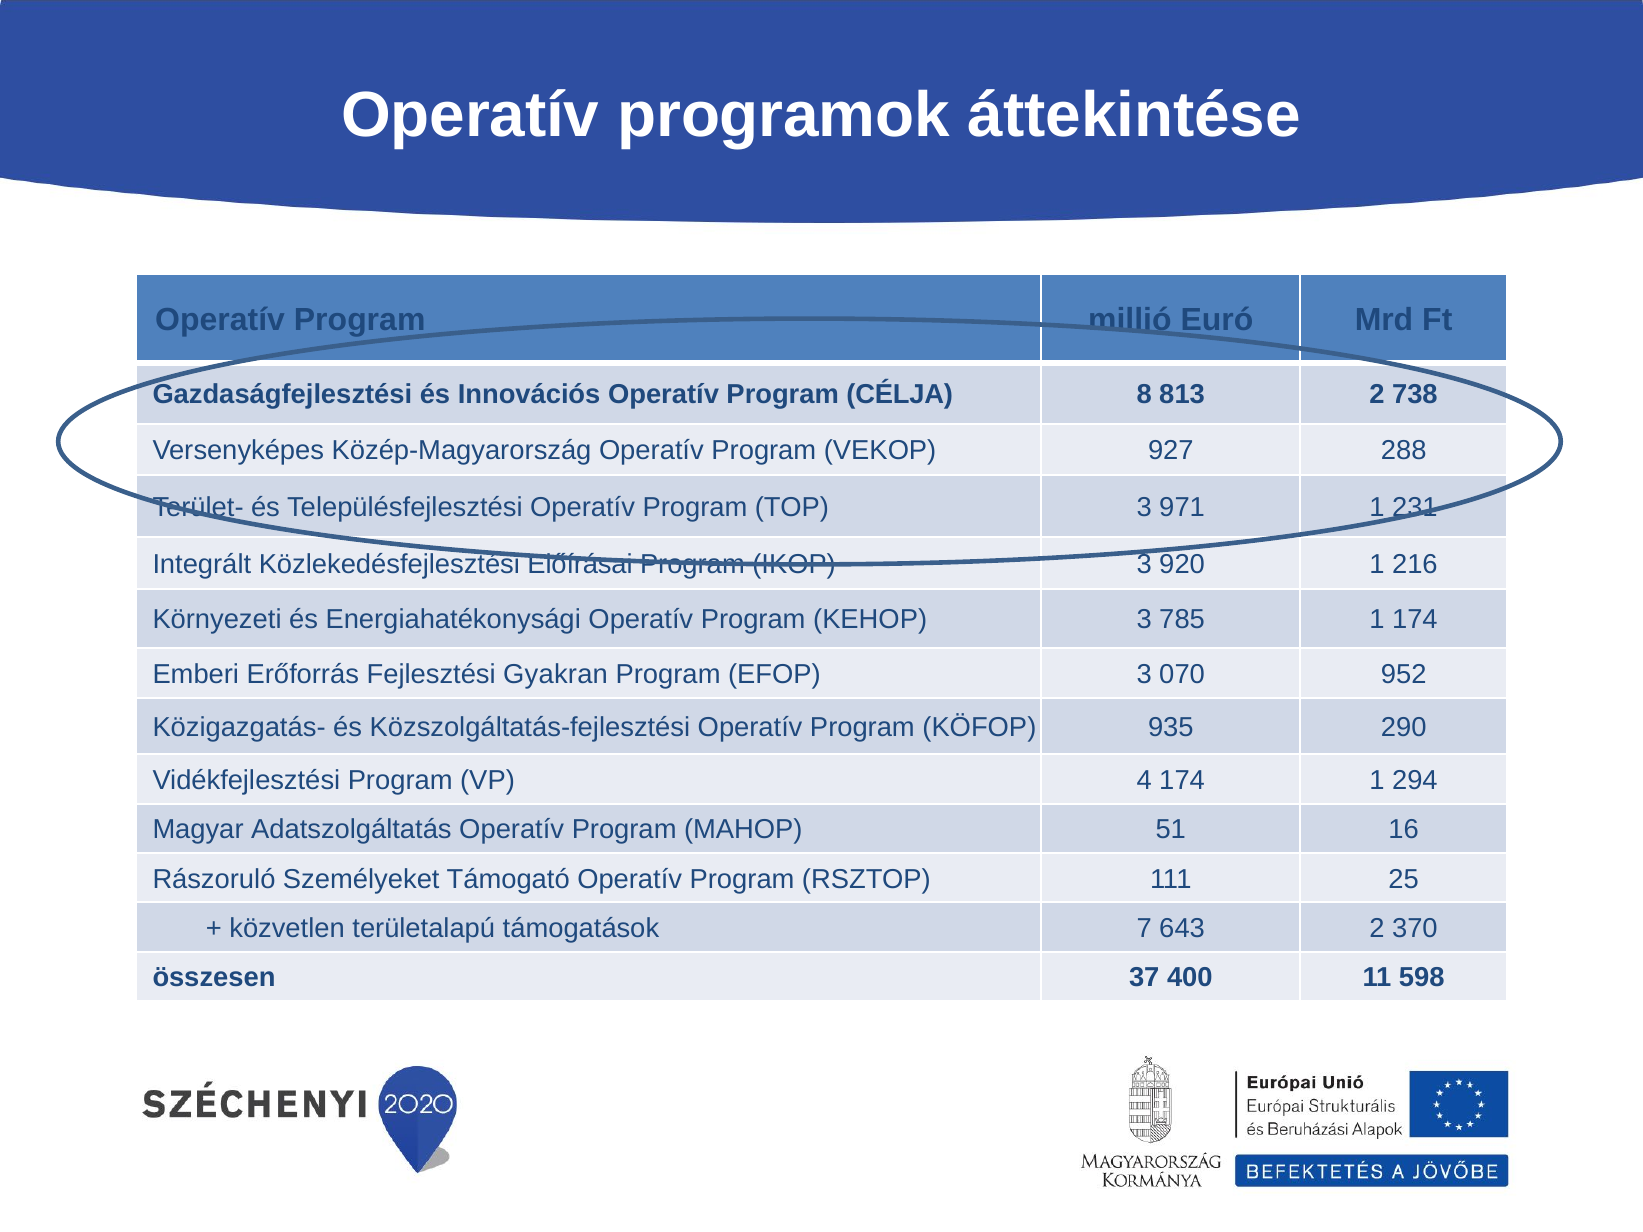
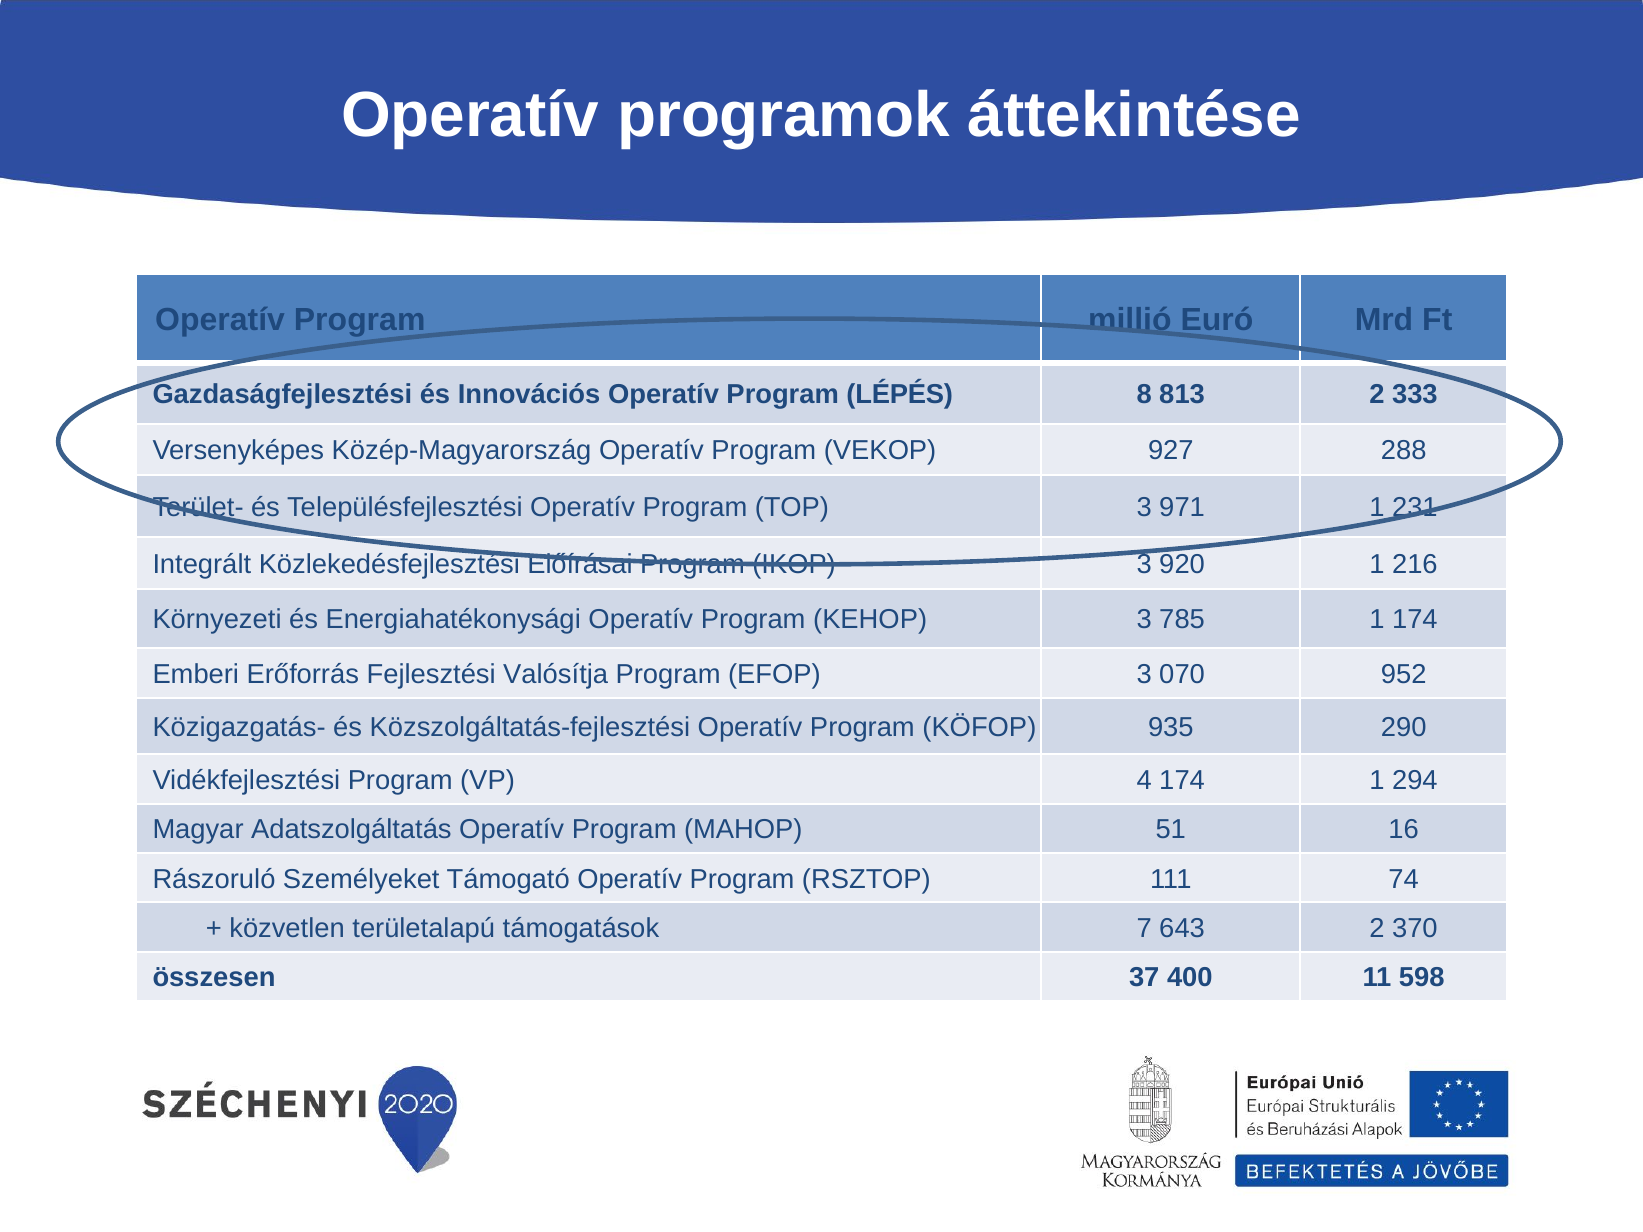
CÉLJA: CÉLJA -> LÉPÉS (900, 395)
738: 738 -> 333 (1415, 395)
Gyakran: Gyakran -> Valósítja (556, 674)
25: 25 -> 74 (1404, 879)
